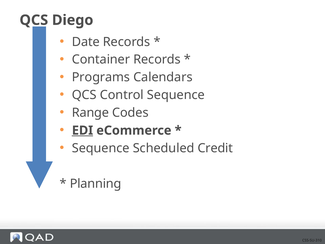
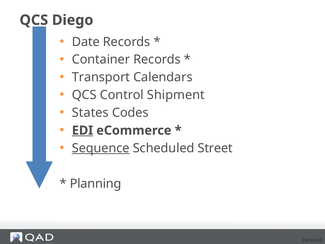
Programs: Programs -> Transport (101, 77)
Control Sequence: Sequence -> Shipment (176, 95)
Range: Range -> States (90, 113)
Sequence underline: none -> present (101, 148)
Credit: Credit -> Street (215, 148)
